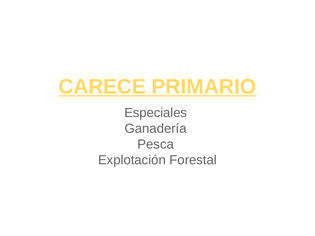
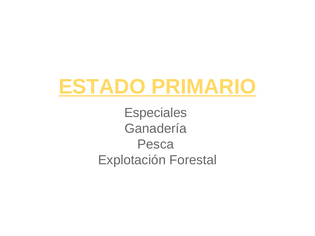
CARECE: CARECE -> ESTADO (102, 87)
